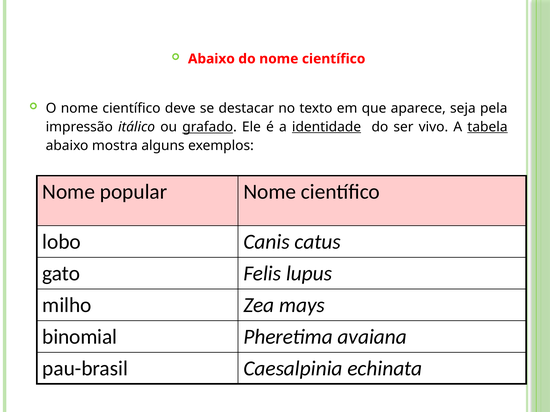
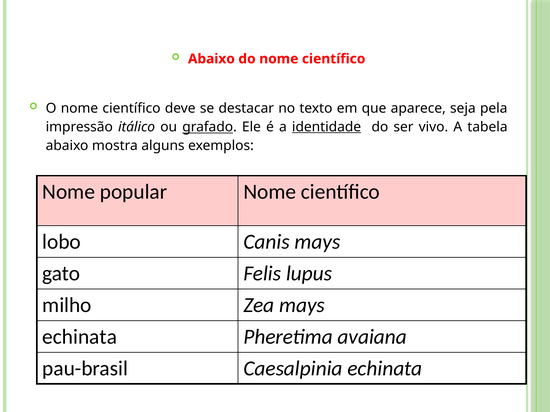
tabela underline: present -> none (487, 127)
Canis catus: catus -> mays (318, 242)
binomial: binomial -> echinata (80, 337)
